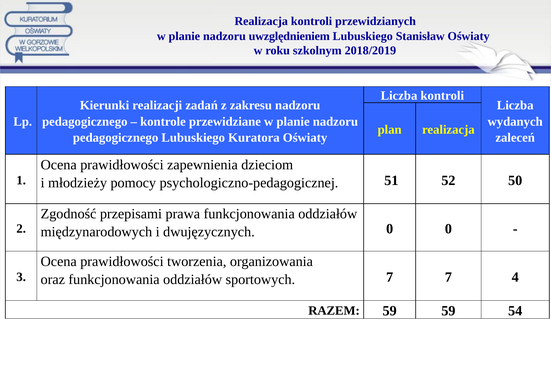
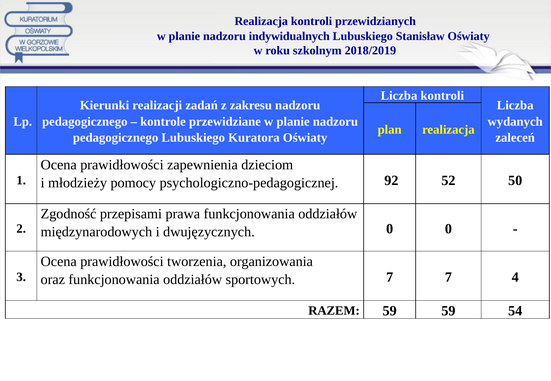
uwzględnieniem: uwzględnieniem -> indywidualnych (289, 36)
51: 51 -> 92 (391, 181)
